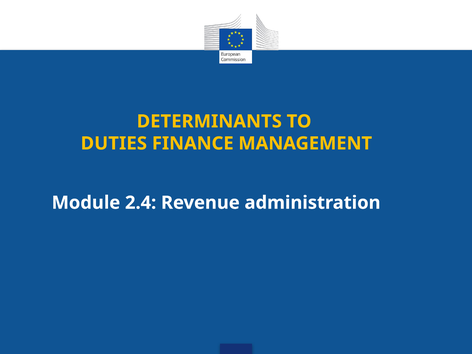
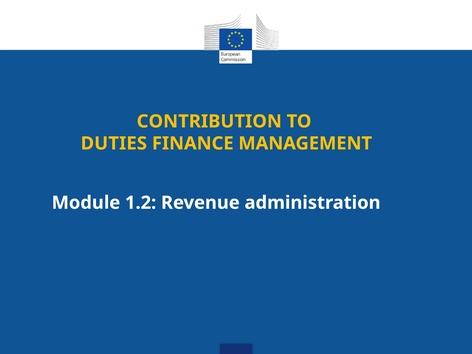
DETERMINANTS: DETERMINANTS -> CONTRIBUTION (209, 121)
2.4: 2.4 -> 1.2 (141, 203)
